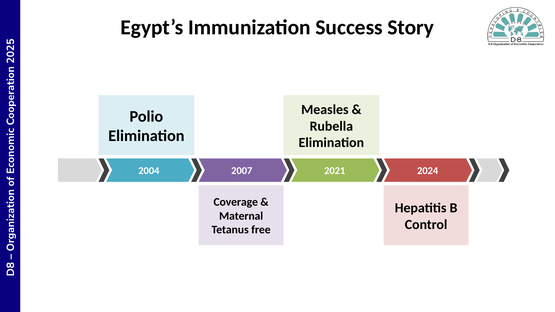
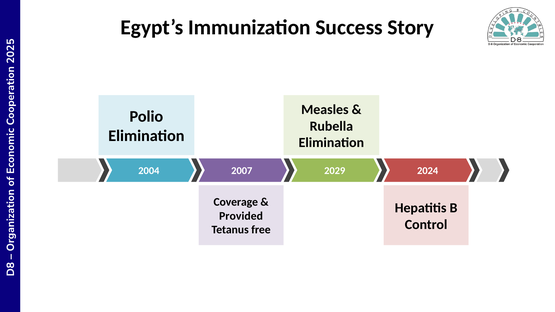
2021: 2021 -> 2029 (335, 171)
Maternal: Maternal -> Provided (241, 216)
